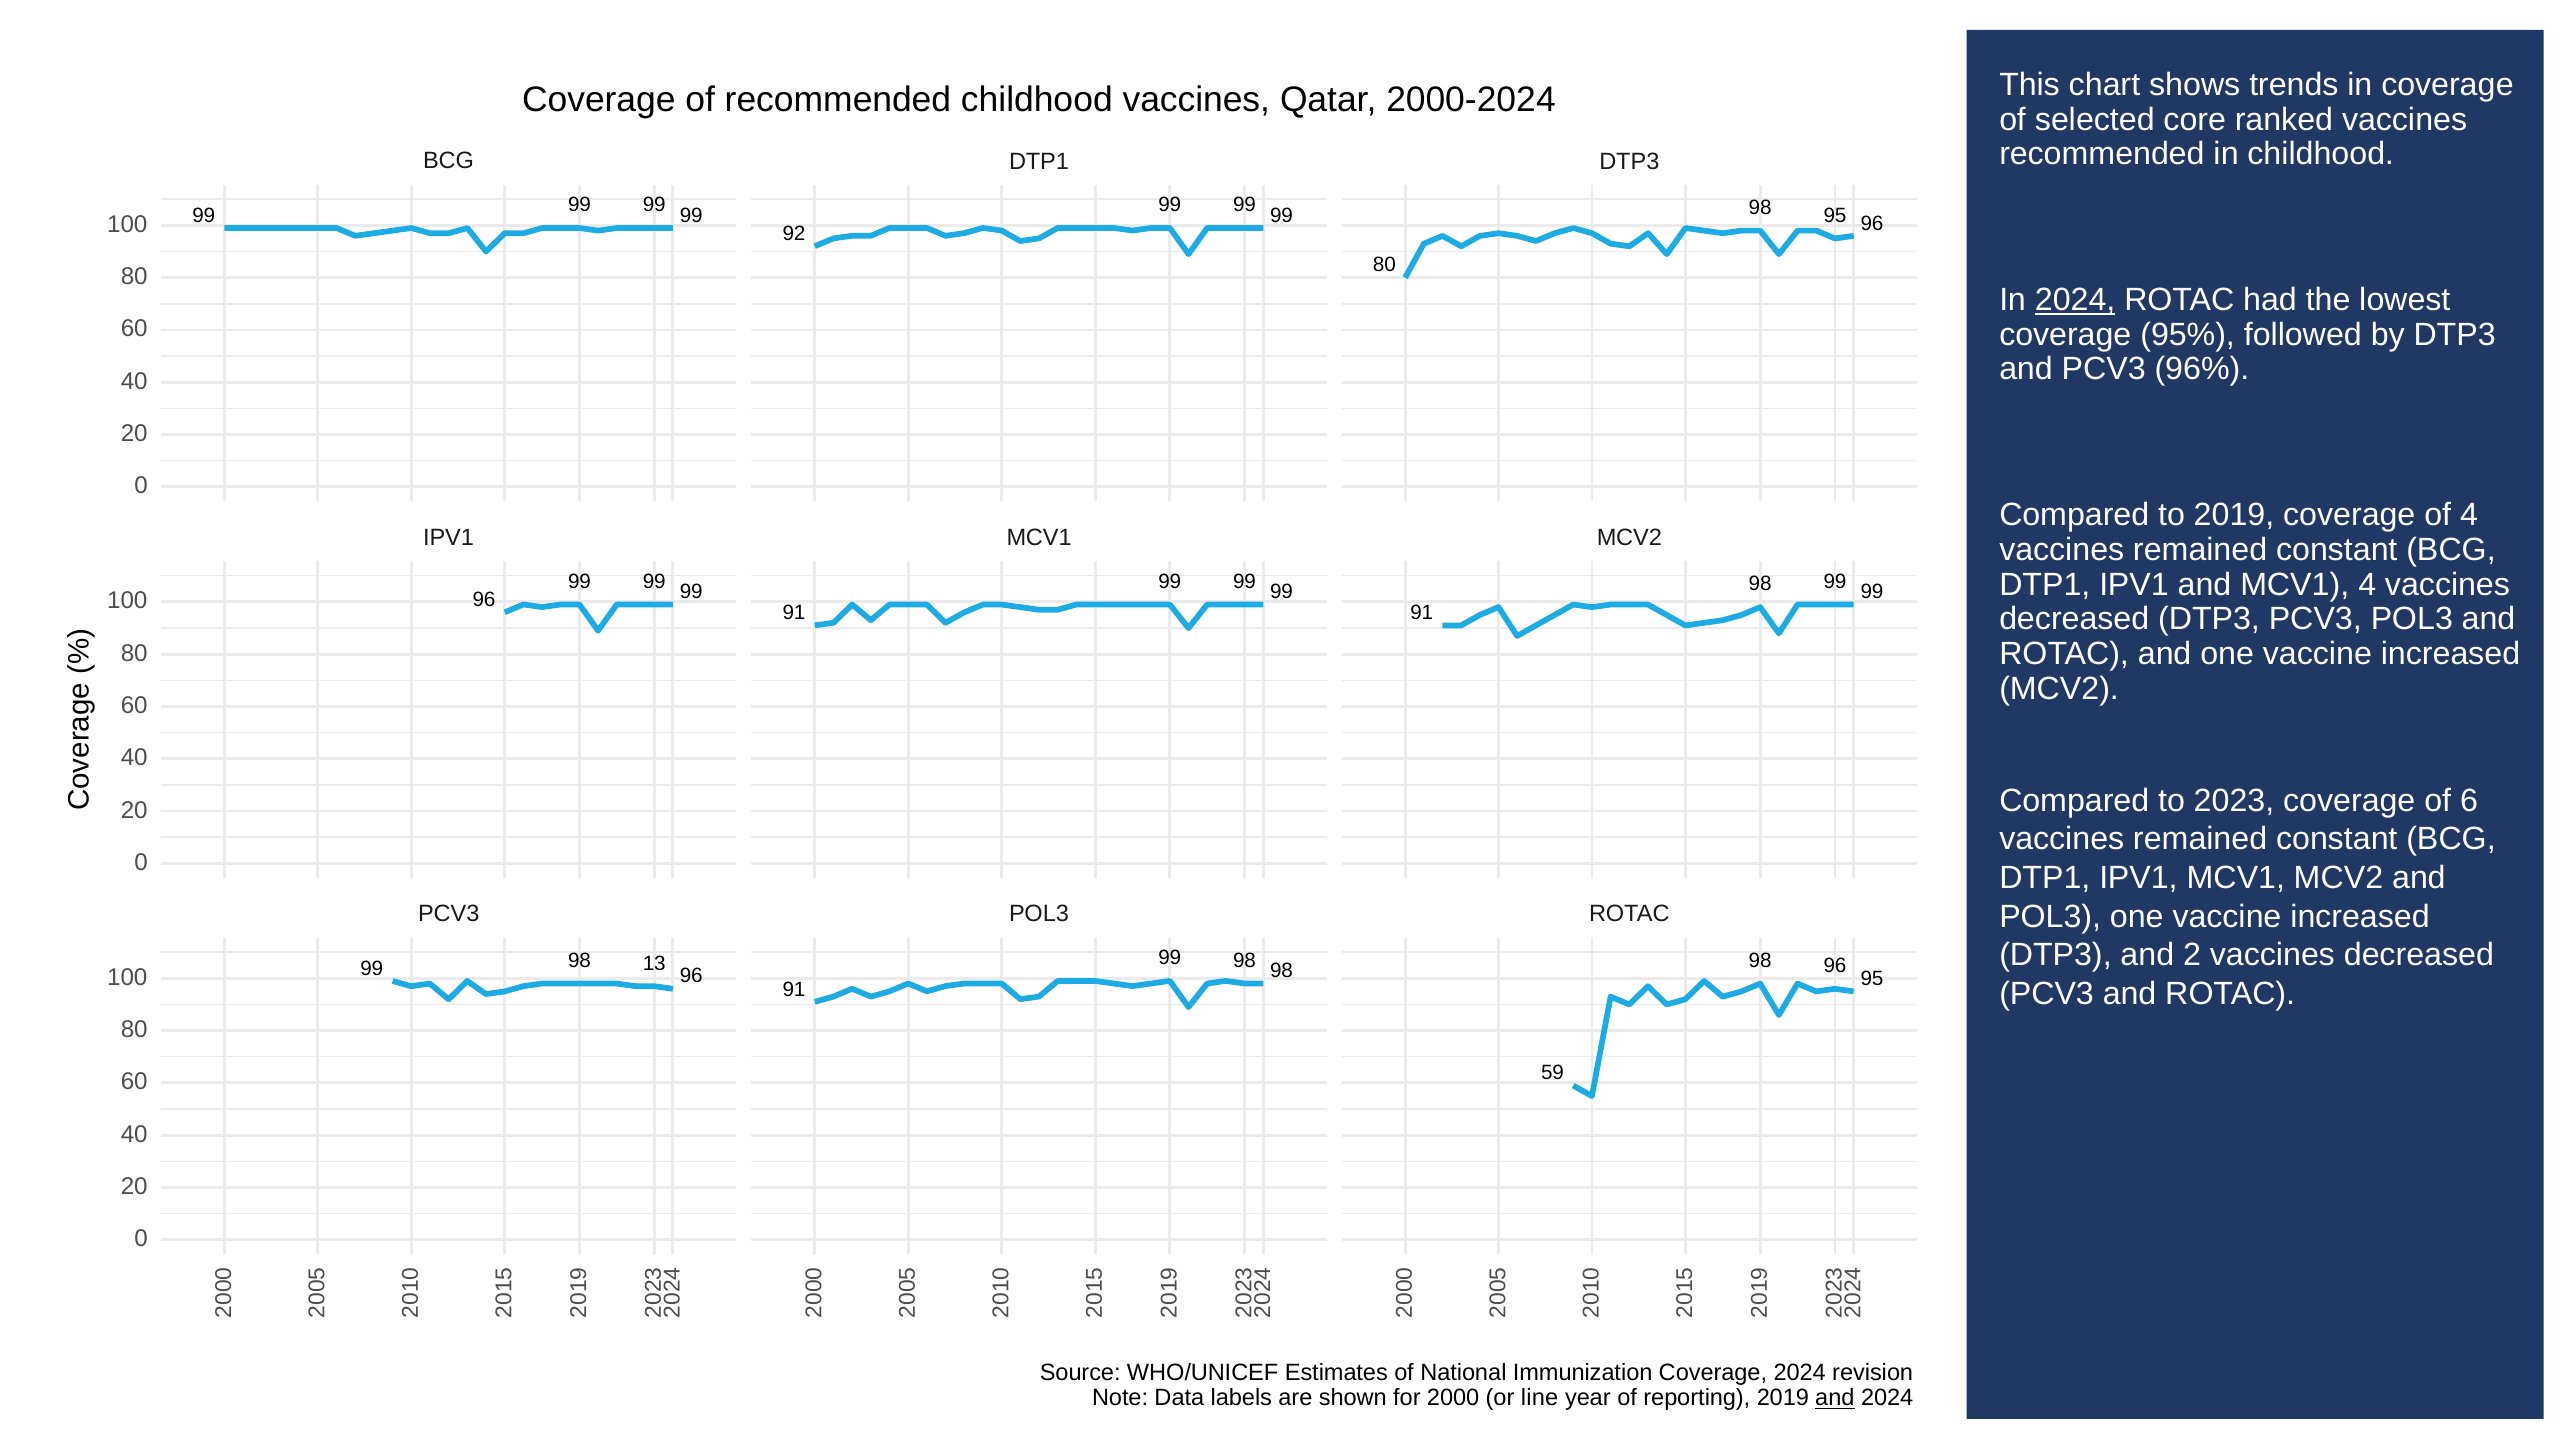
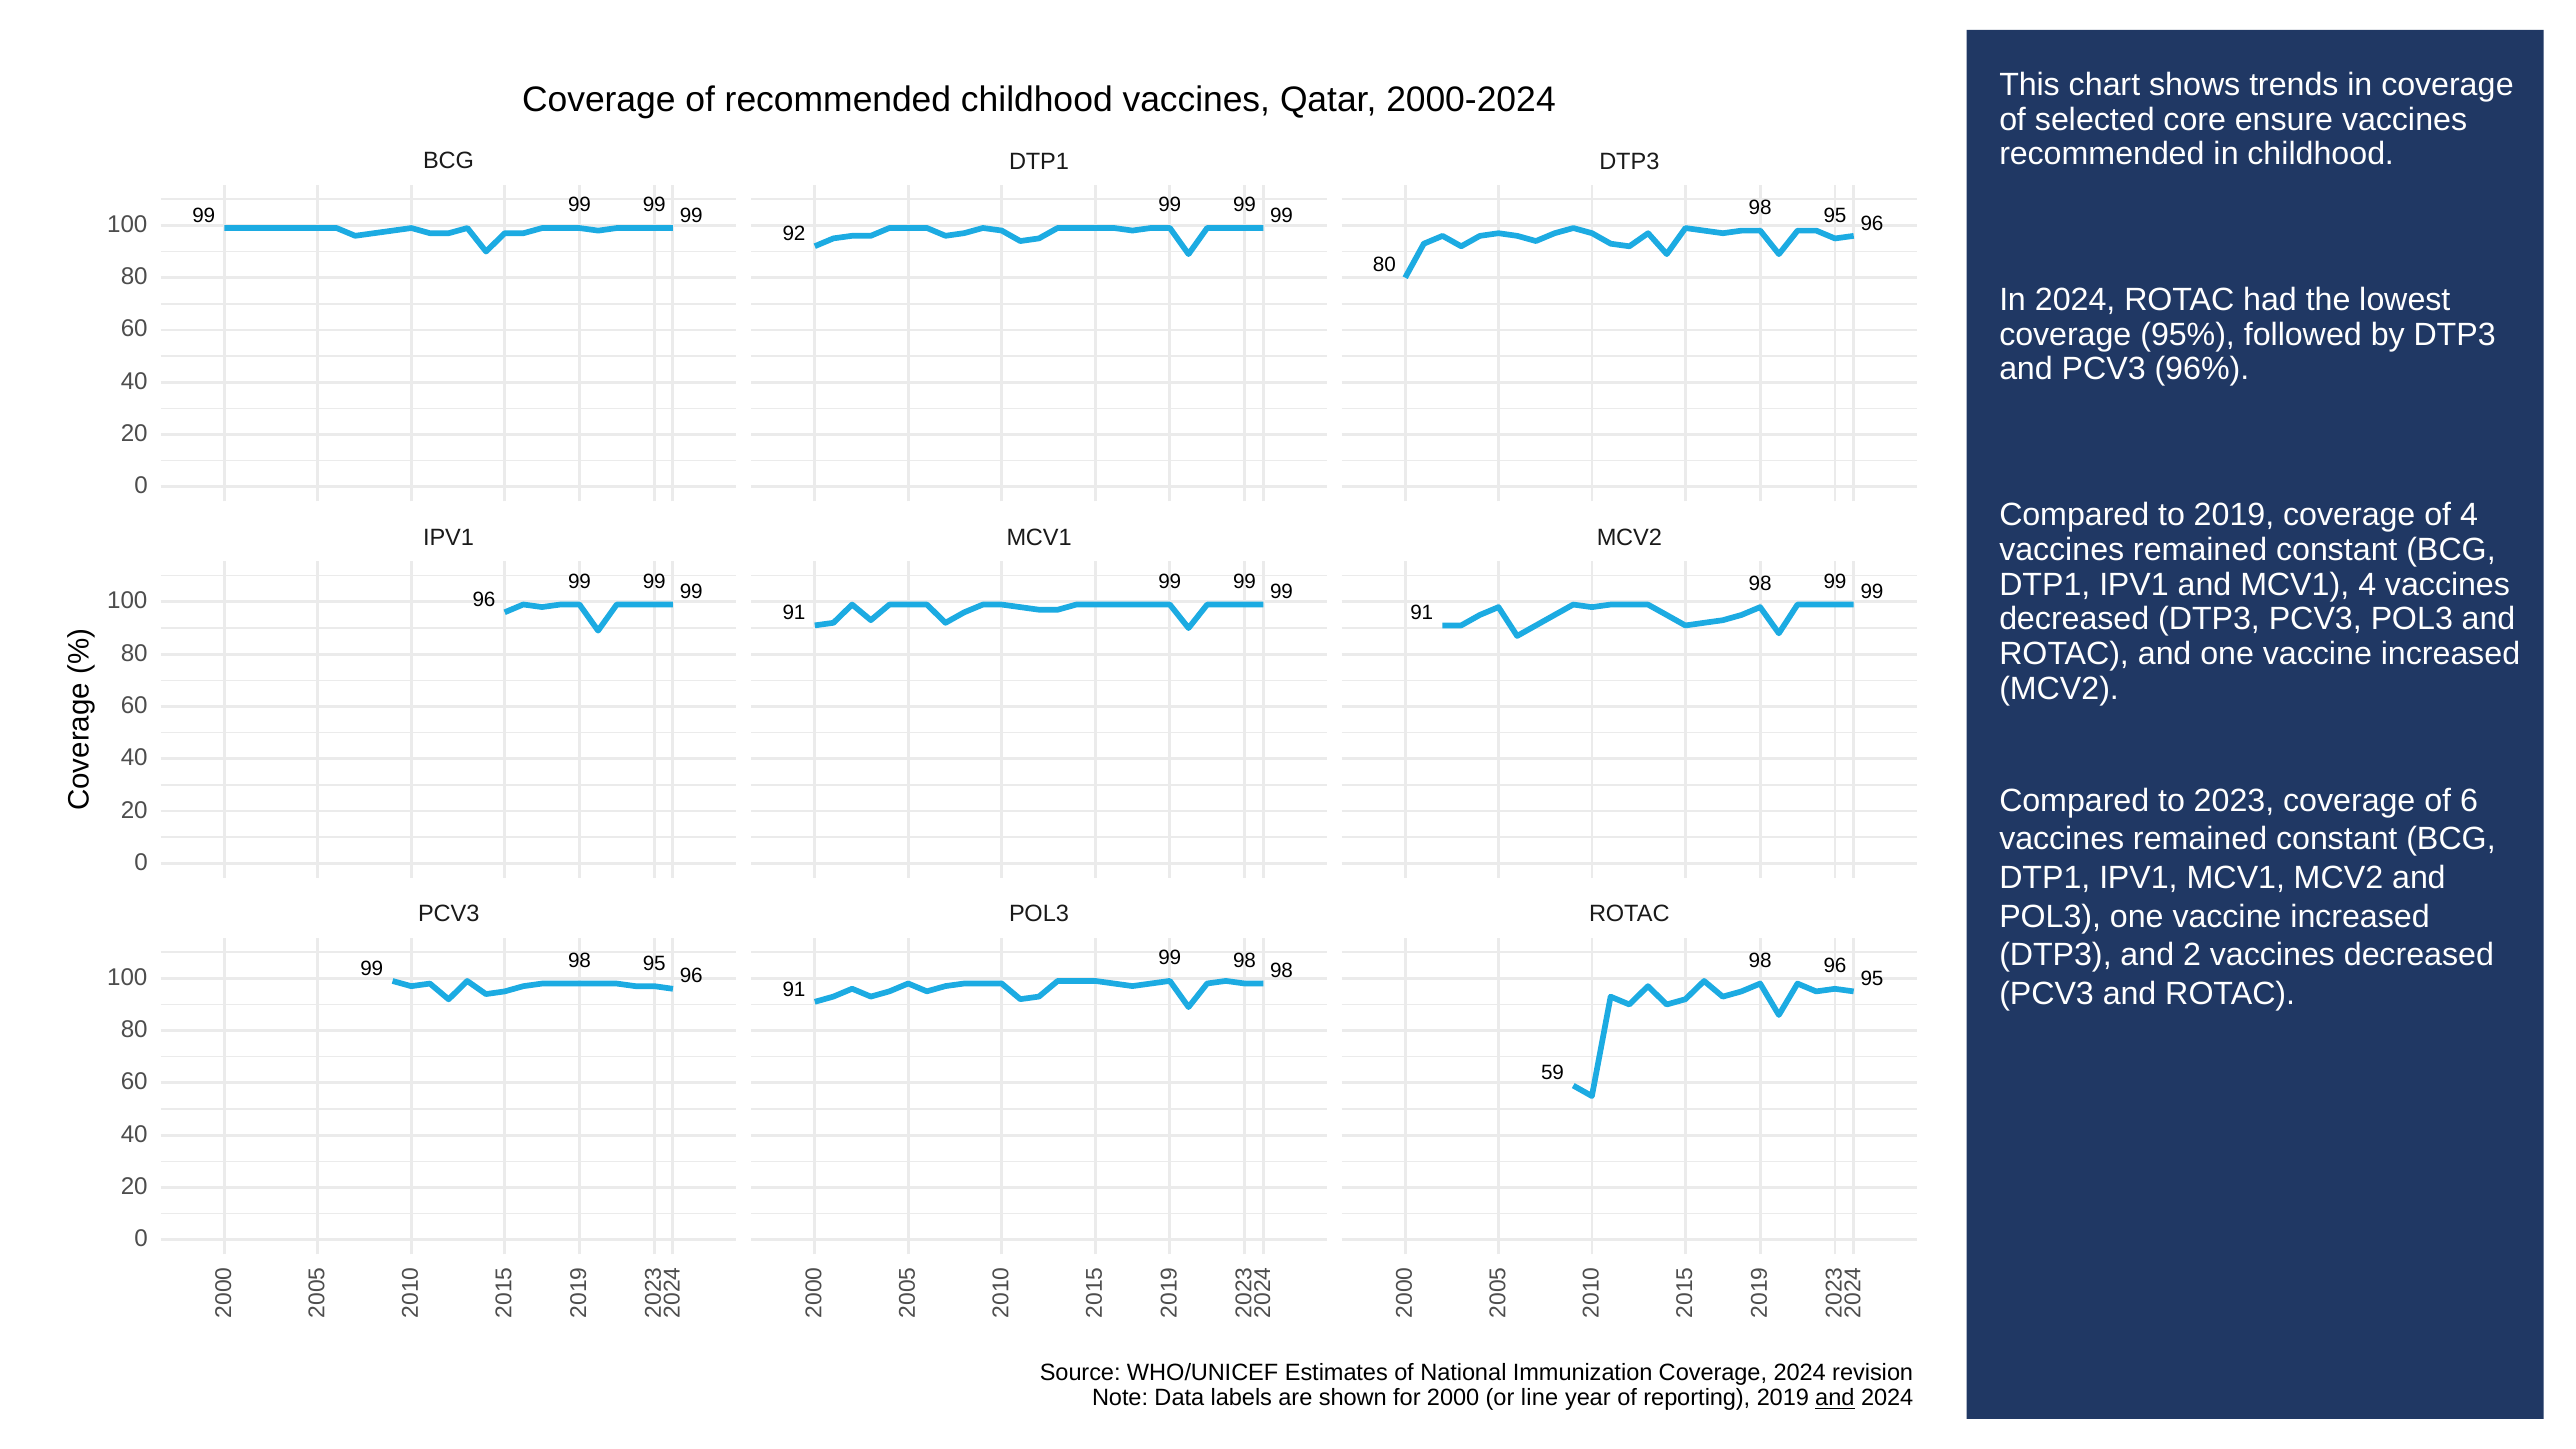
ranked: ranked -> ensure (2284, 119)
2024 underline: present -> none (2075, 300)
13: 13 -> 95 (654, 963)
